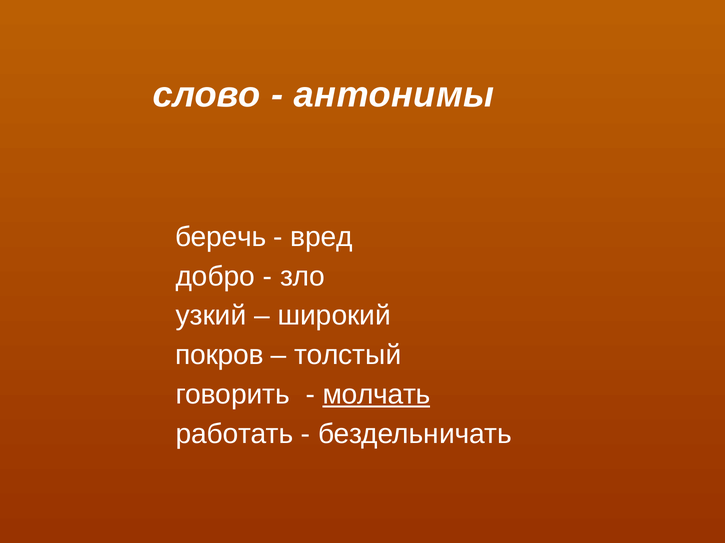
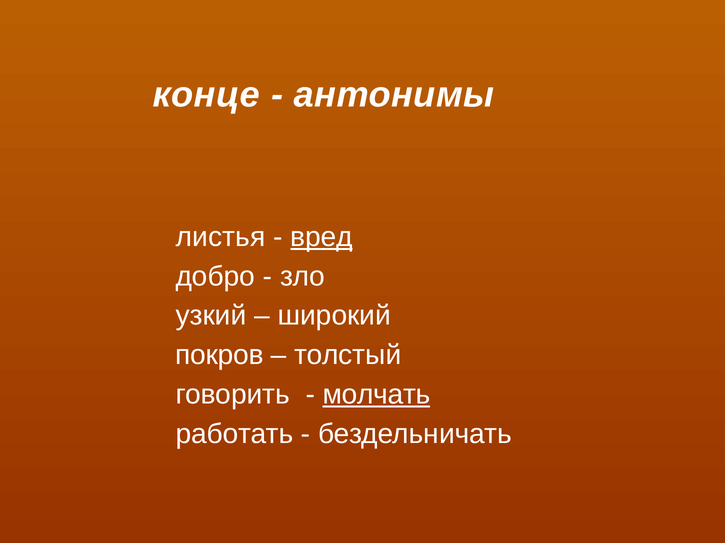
слово: слово -> конце (206, 95)
беречь: беречь -> листья (220, 237)
вред underline: none -> present (322, 237)
